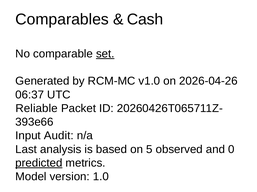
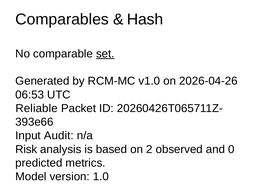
Cash: Cash -> Hash (145, 20)
06:37: 06:37 -> 06:53 (30, 95)
Last: Last -> Risk (26, 150)
5: 5 -> 2 (149, 150)
predicted underline: present -> none (39, 164)
